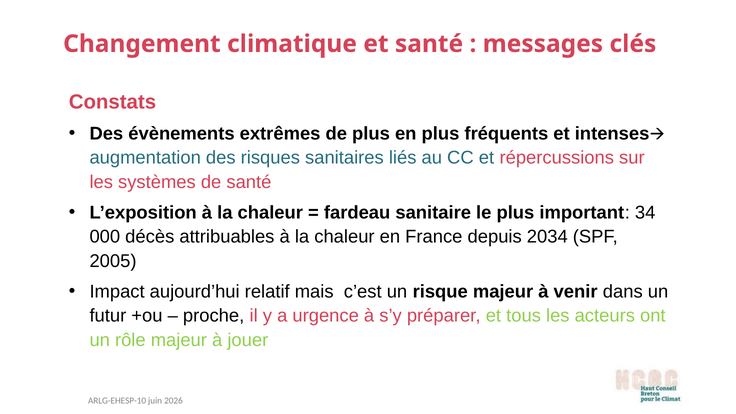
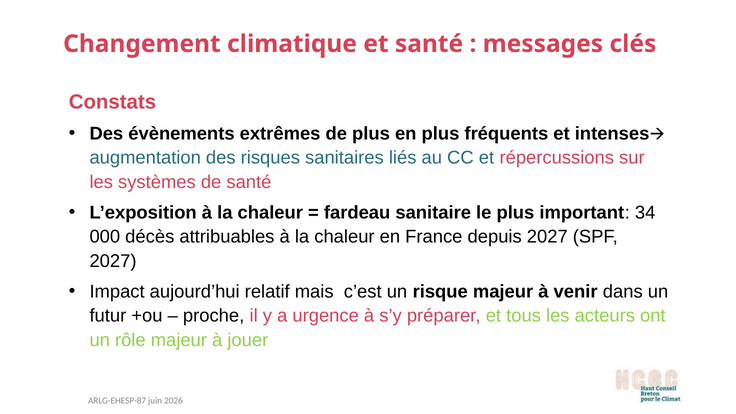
depuis 2034: 2034 -> 2027 (547, 237)
2005: 2005 -> 2027 (113, 261)
ARLG-EHESP-10: ARLG-EHESP-10 -> ARLG-EHESP-87 (117, 401)
